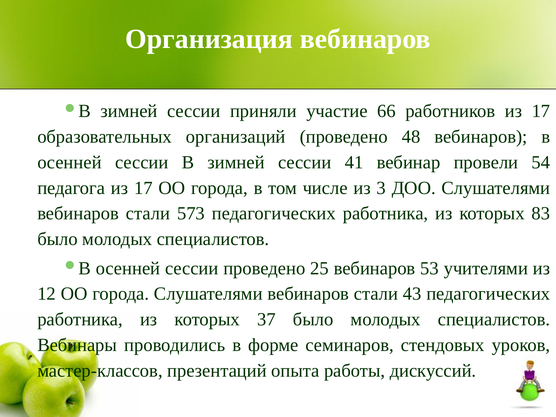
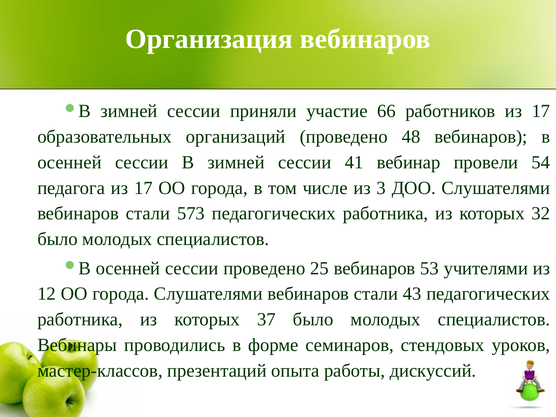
83: 83 -> 32 (541, 213)
